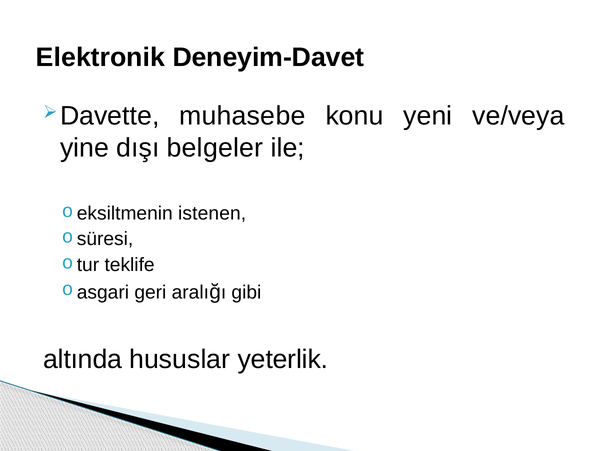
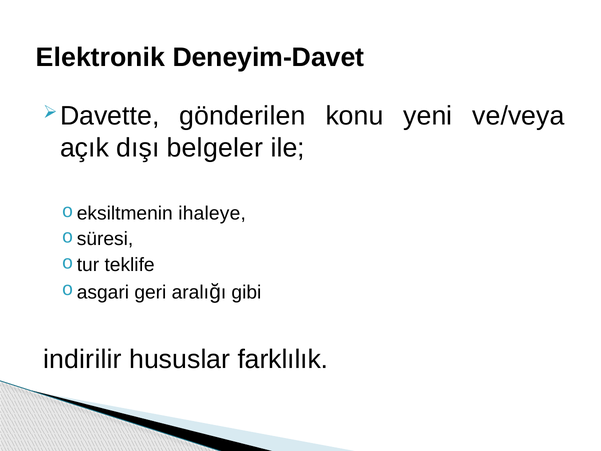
muhasebe: muhasebe -> gönderilen (242, 116)
yine: yine -> açık (84, 148)
istenen: istenen -> ihaleye (212, 213)
altında: altında -> indirilir (82, 359)
yeterlik: yeterlik -> farklılık (283, 359)
